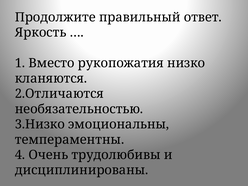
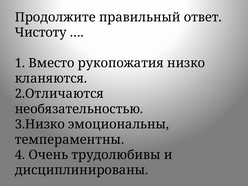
Яркость: Яркость -> Чистоту (41, 33)
